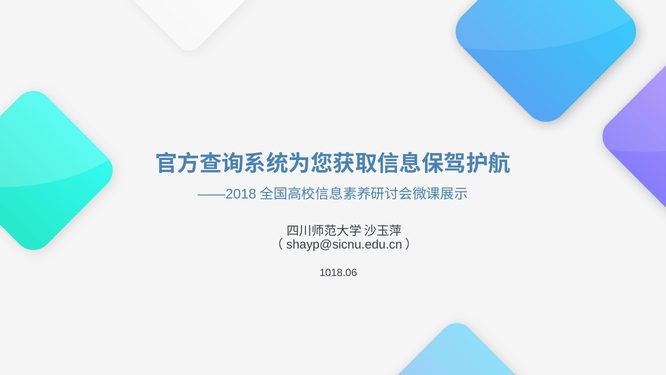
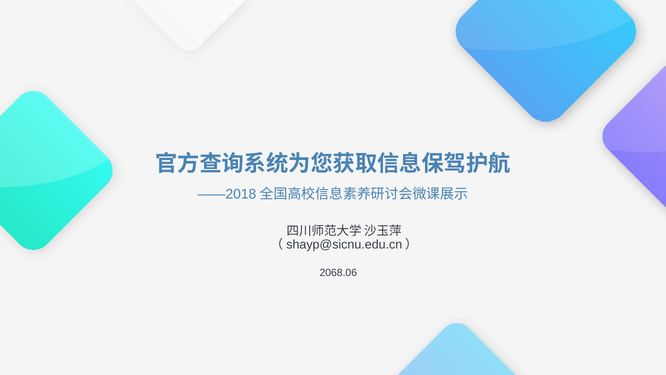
1018.06: 1018.06 -> 2068.06 (338, 273)
